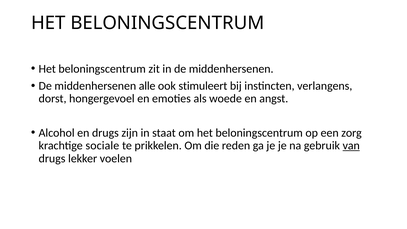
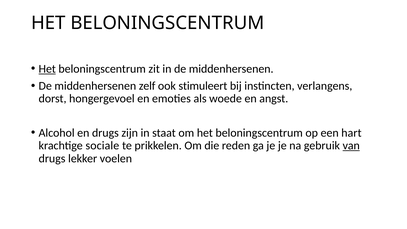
Het underline: none -> present (47, 69)
alle: alle -> zelf (147, 86)
zorg: zorg -> hart (351, 133)
